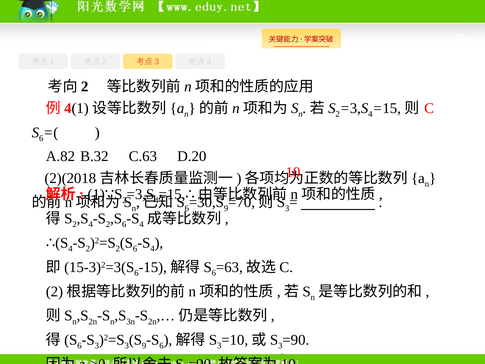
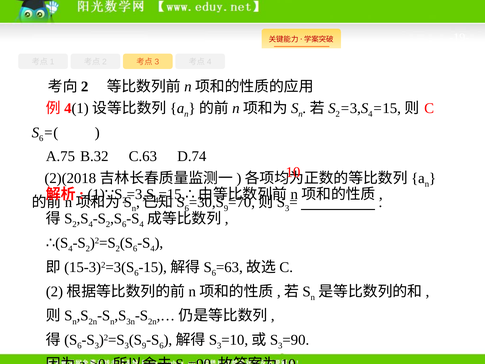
A.82: A.82 -> A.75 (60, 156)
D.20: D.20 -> D.74 (192, 156)
